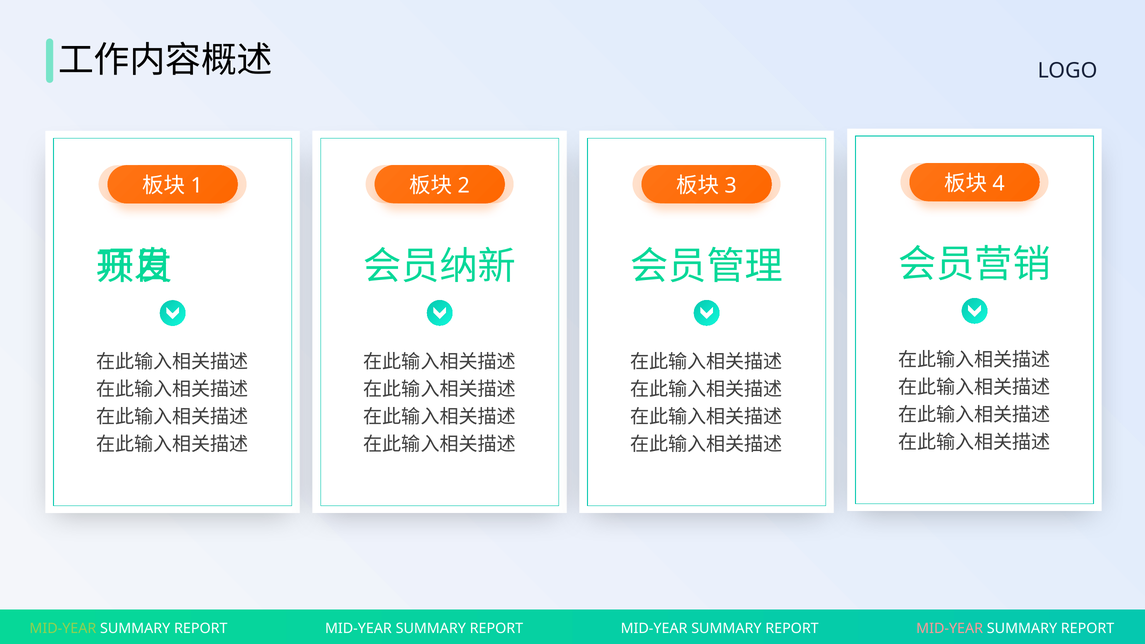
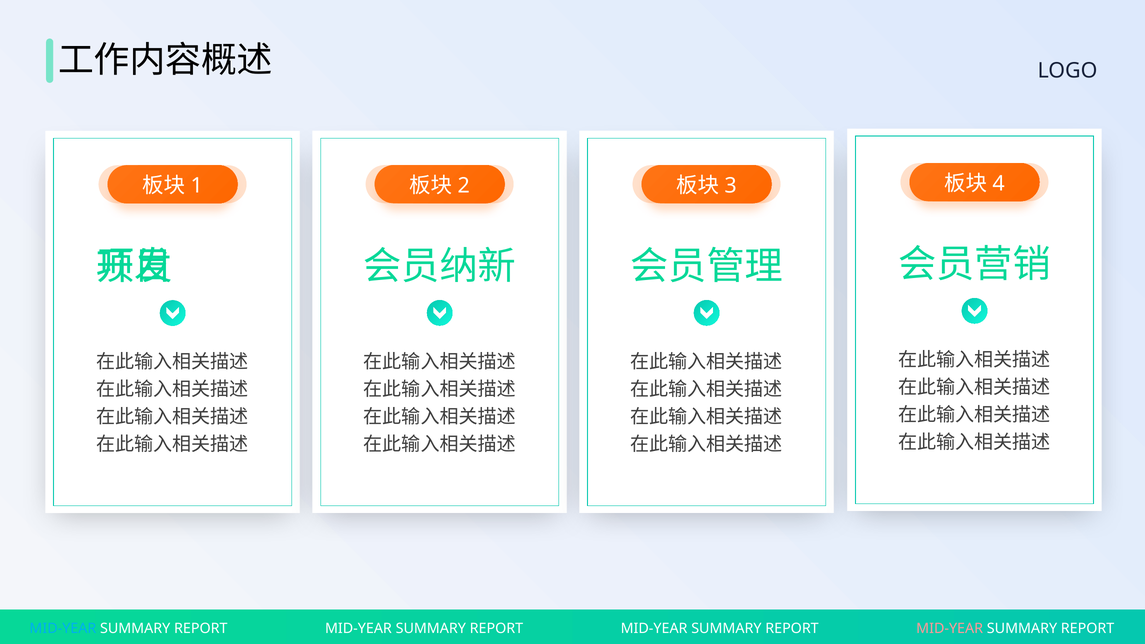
MID-YEAR colour: light green -> light blue (63, 629)
